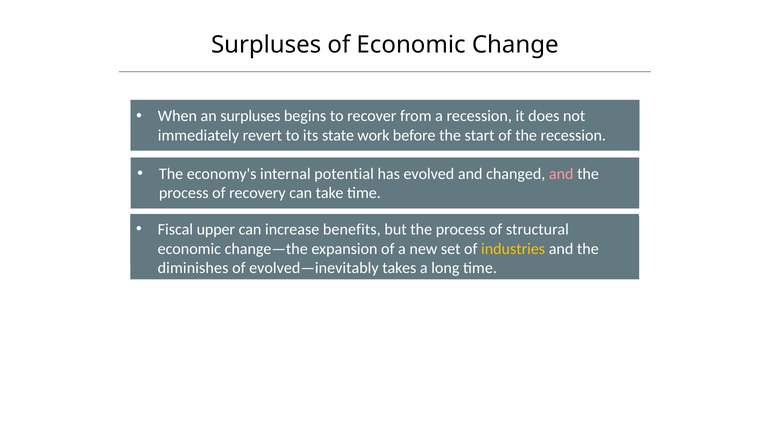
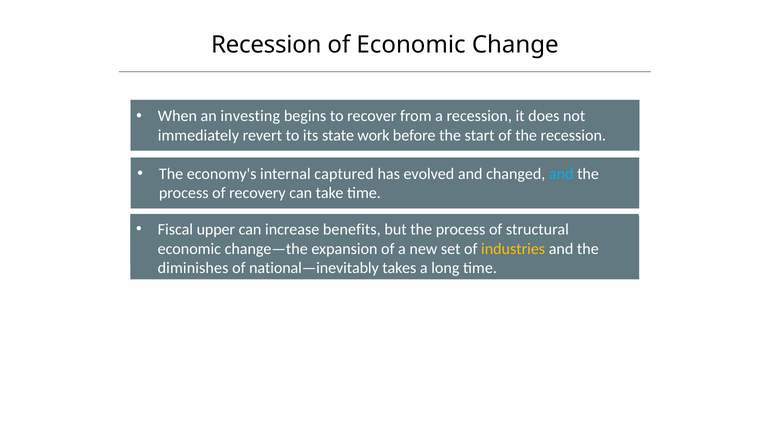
Surpluses: Surpluses -> Recession (266, 45)
an surpluses: surpluses -> investing (250, 116)
potential: potential -> captured (344, 174)
and colour: pink -> light blue (561, 174)
evolved—inevitably: evolved—inevitably -> national—inevitably (314, 268)
